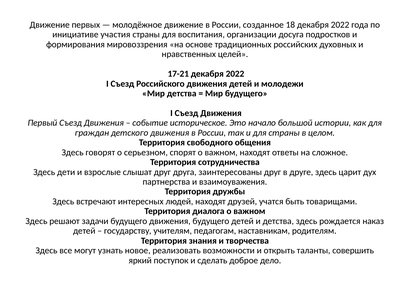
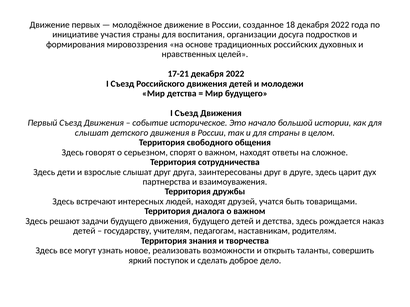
граждан: граждан -> слышат (92, 133)
